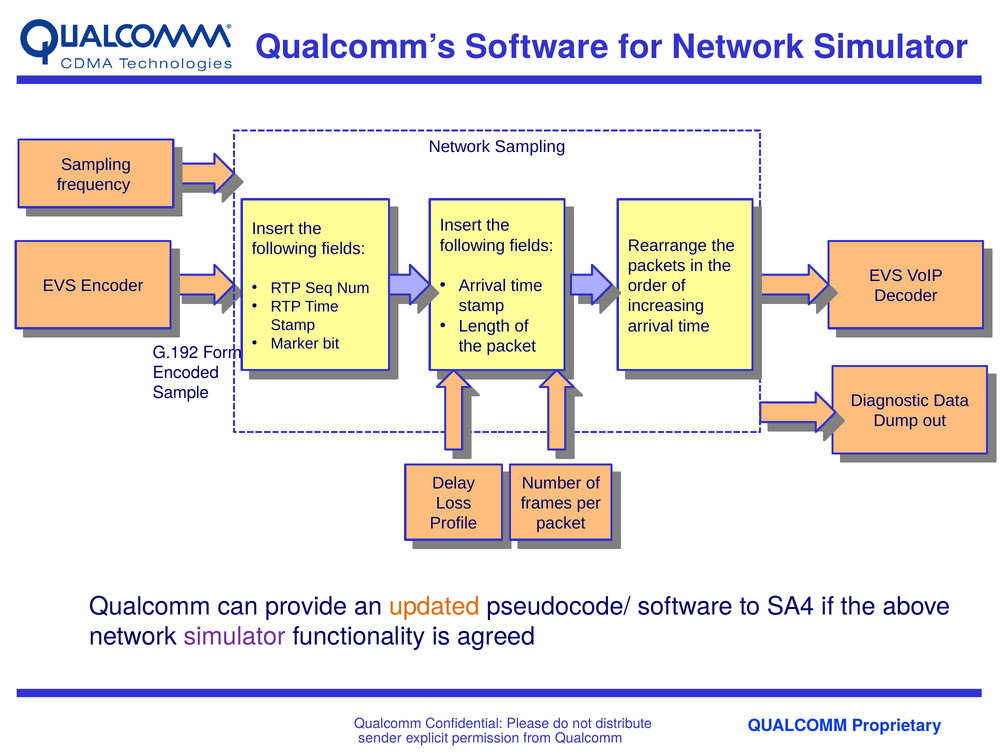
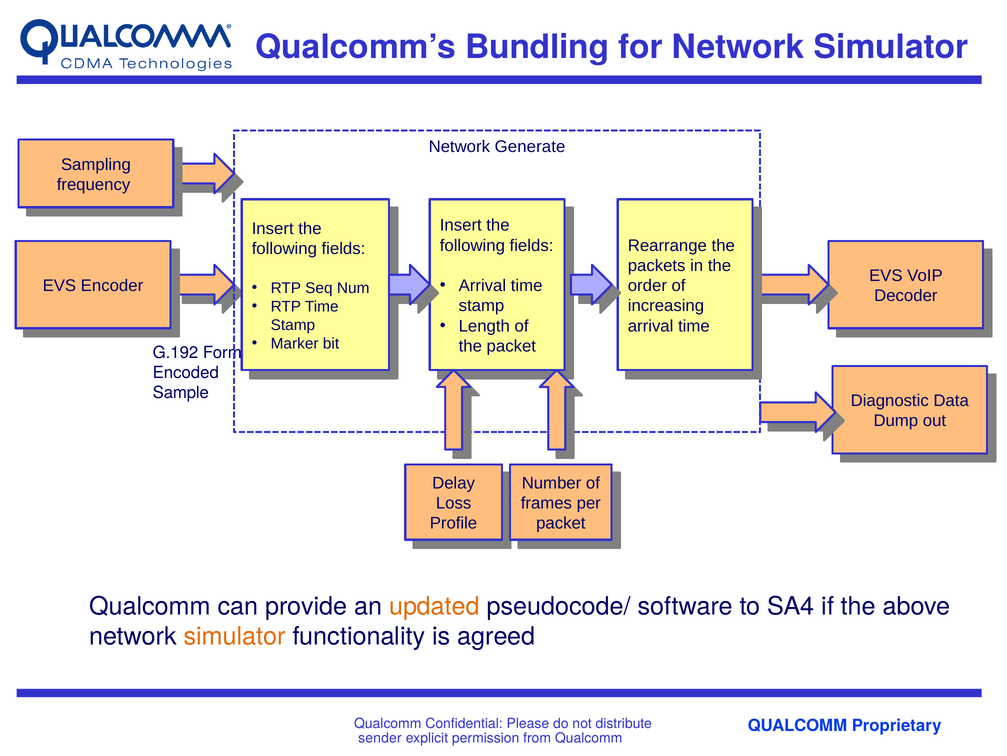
Qualcomm’s Software: Software -> Bundling (537, 47)
Network Sampling: Sampling -> Generate (530, 147)
simulator colour: purple -> orange (235, 636)
